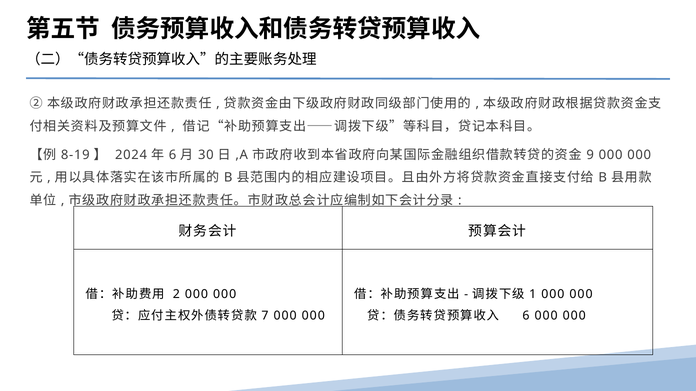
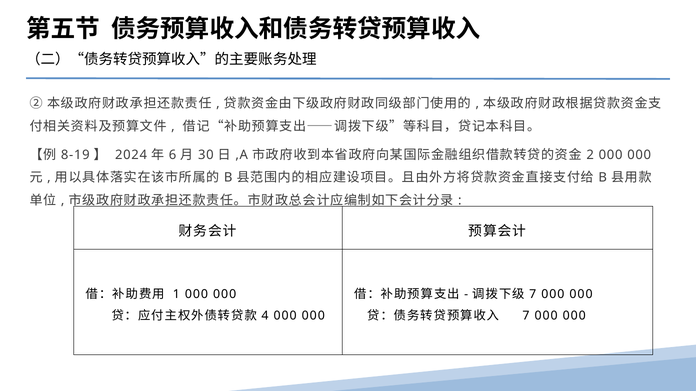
9: 9 -> 2 (590, 155)
2: 2 -> 1 (176, 295)
1: 1 -> 7 (533, 295)
7: 7 -> 4 (265, 316)
6: 6 -> 7 (526, 316)
